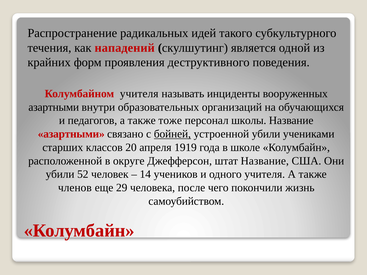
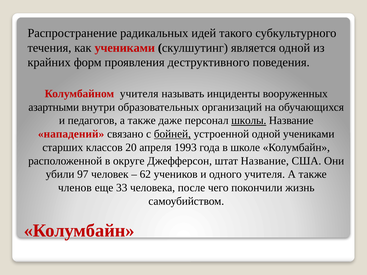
как нападений: нападений -> учениками (125, 48)
тоже: тоже -> даже (170, 121)
школы underline: none -> present (249, 121)
азартными: азартными -> нападений (71, 134)
устроенной убили: убили -> одной (266, 134)
1919: 1919 -> 1993 (185, 148)
52: 52 -> 97 (83, 174)
14: 14 -> 62 (145, 174)
29: 29 -> 33 (122, 188)
